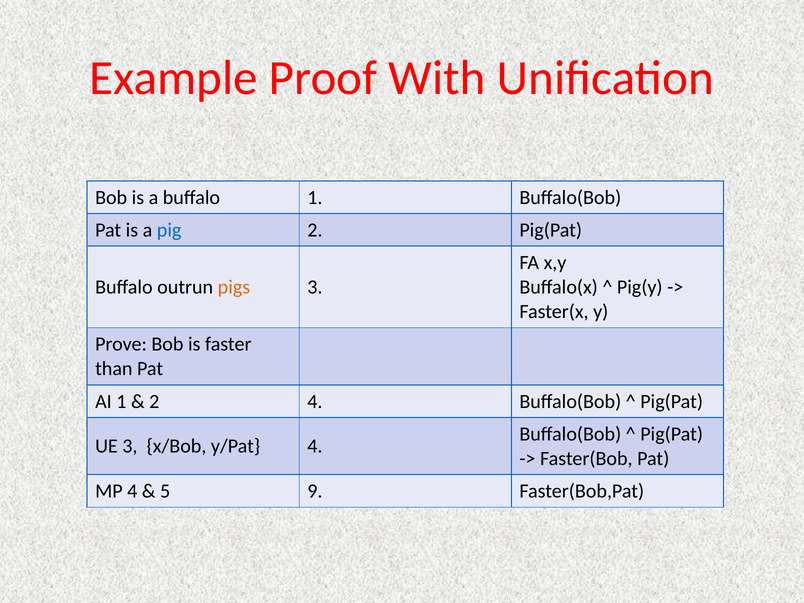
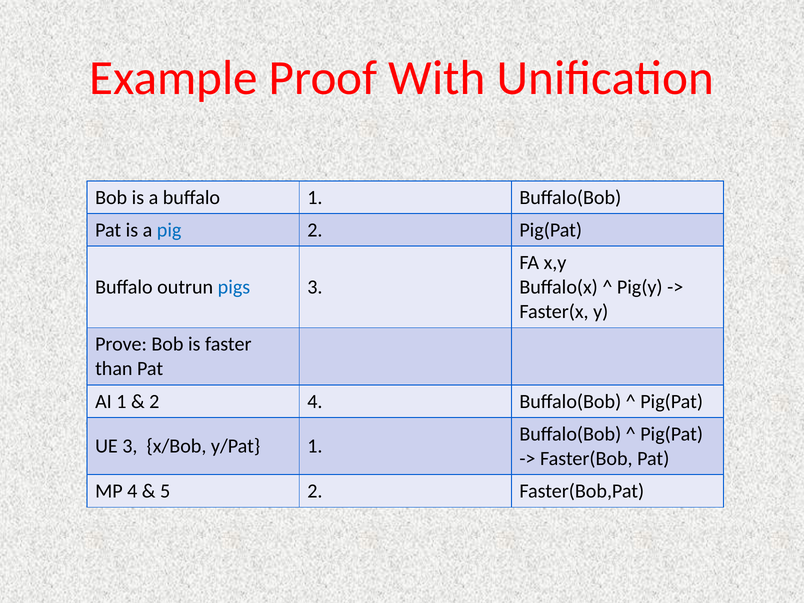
pigs colour: orange -> blue (234, 287)
y/Pat 4: 4 -> 1 (315, 446)
5 9: 9 -> 2 (315, 491)
